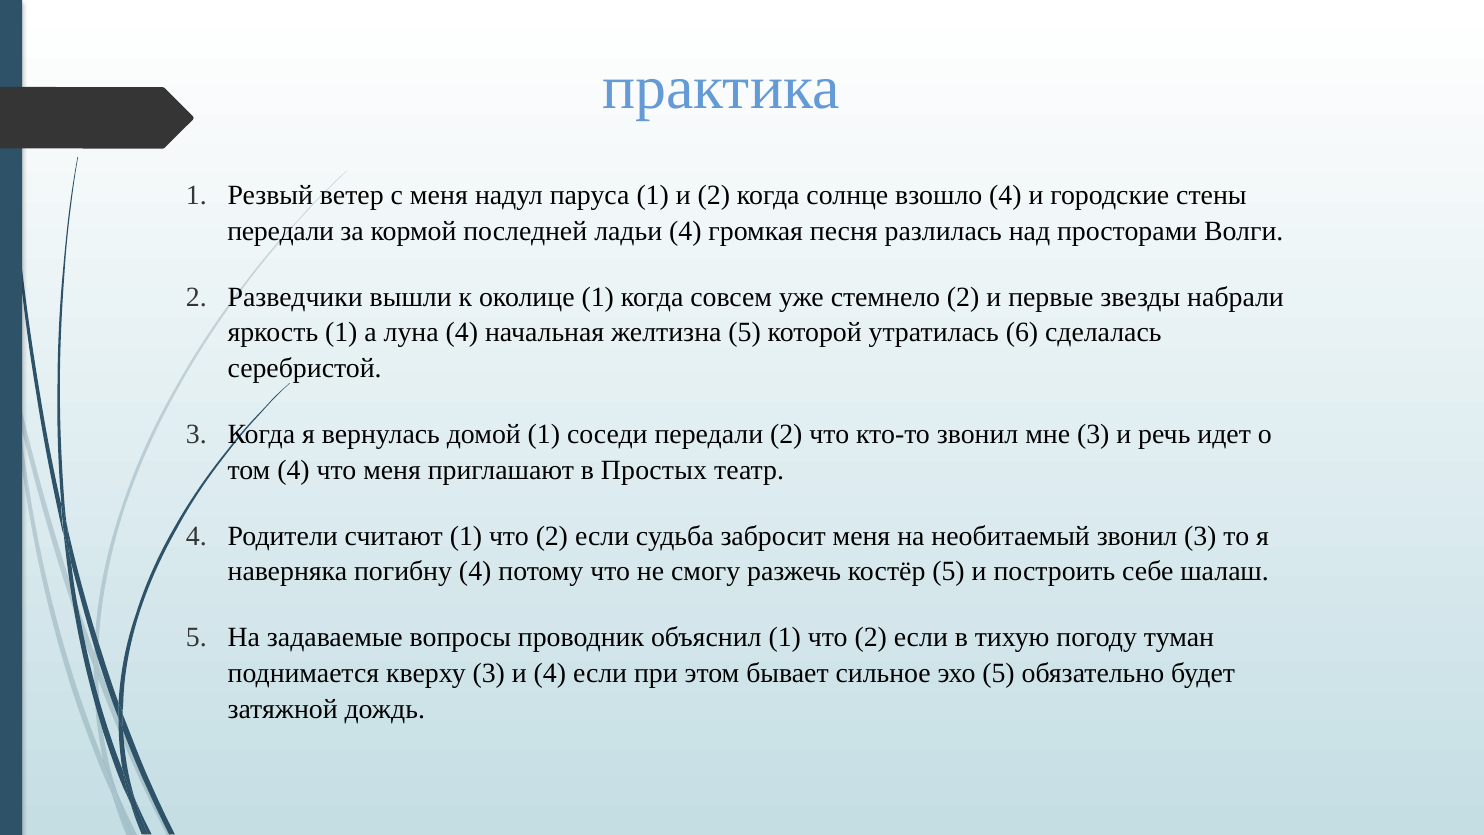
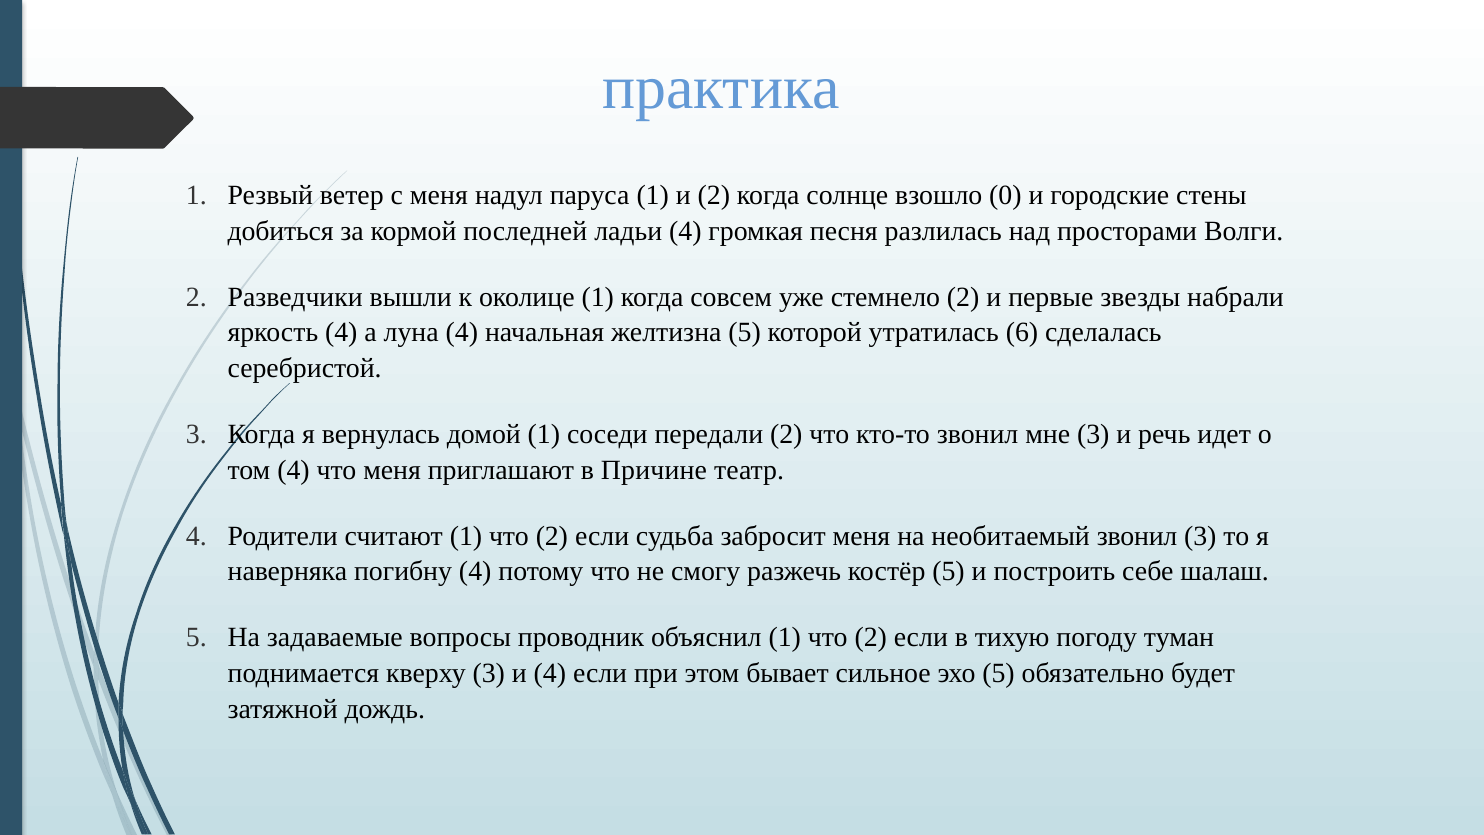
взошло 4: 4 -> 0 (1005, 195)
передали: передали -> добиться (281, 231)
яркость 1: 1 -> 4 (341, 333)
Простых: Простых -> Причине (654, 470)
